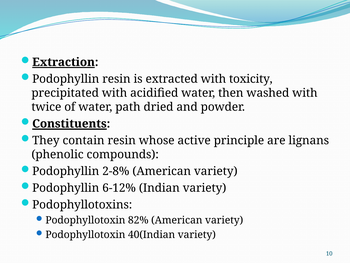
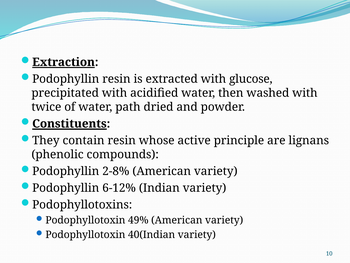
toxicity: toxicity -> glucose (251, 79)
82%: 82% -> 49% (138, 220)
